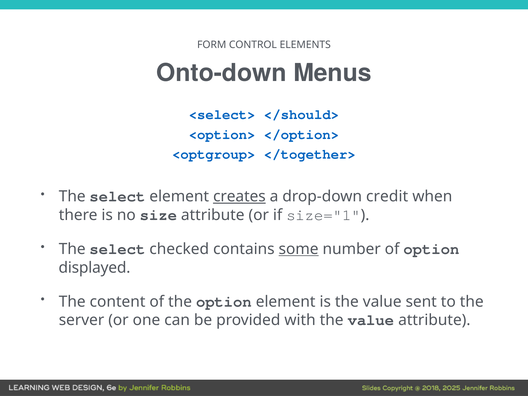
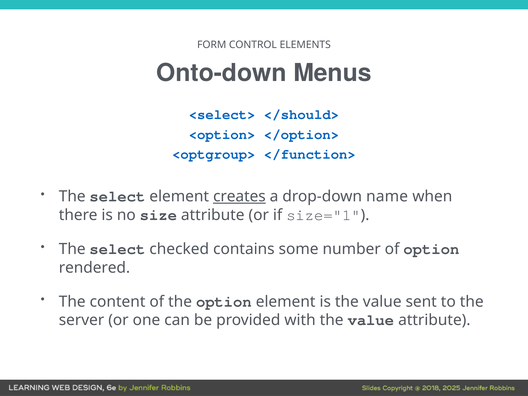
</together>: </together> -> </function> (310, 154)
credit: credit -> name (387, 196)
some underline: present -> none (299, 249)
displayed: displayed -> rendered (94, 268)
